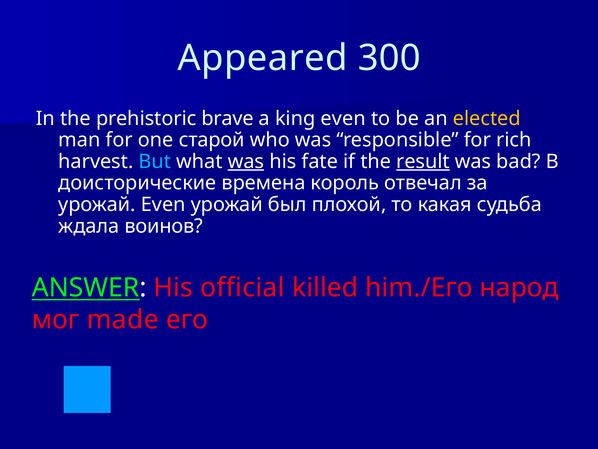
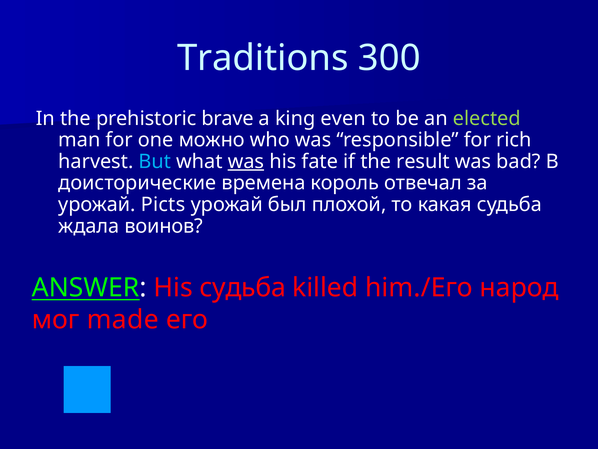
Appeared: Appeared -> Traditions (263, 58)
elected colour: yellow -> light green (487, 118)
старой: старой -> можно (212, 140)
result underline: present -> none (423, 161)
урожай Even: Even -> Picts (163, 204)
His official: official -> судьба (243, 287)
